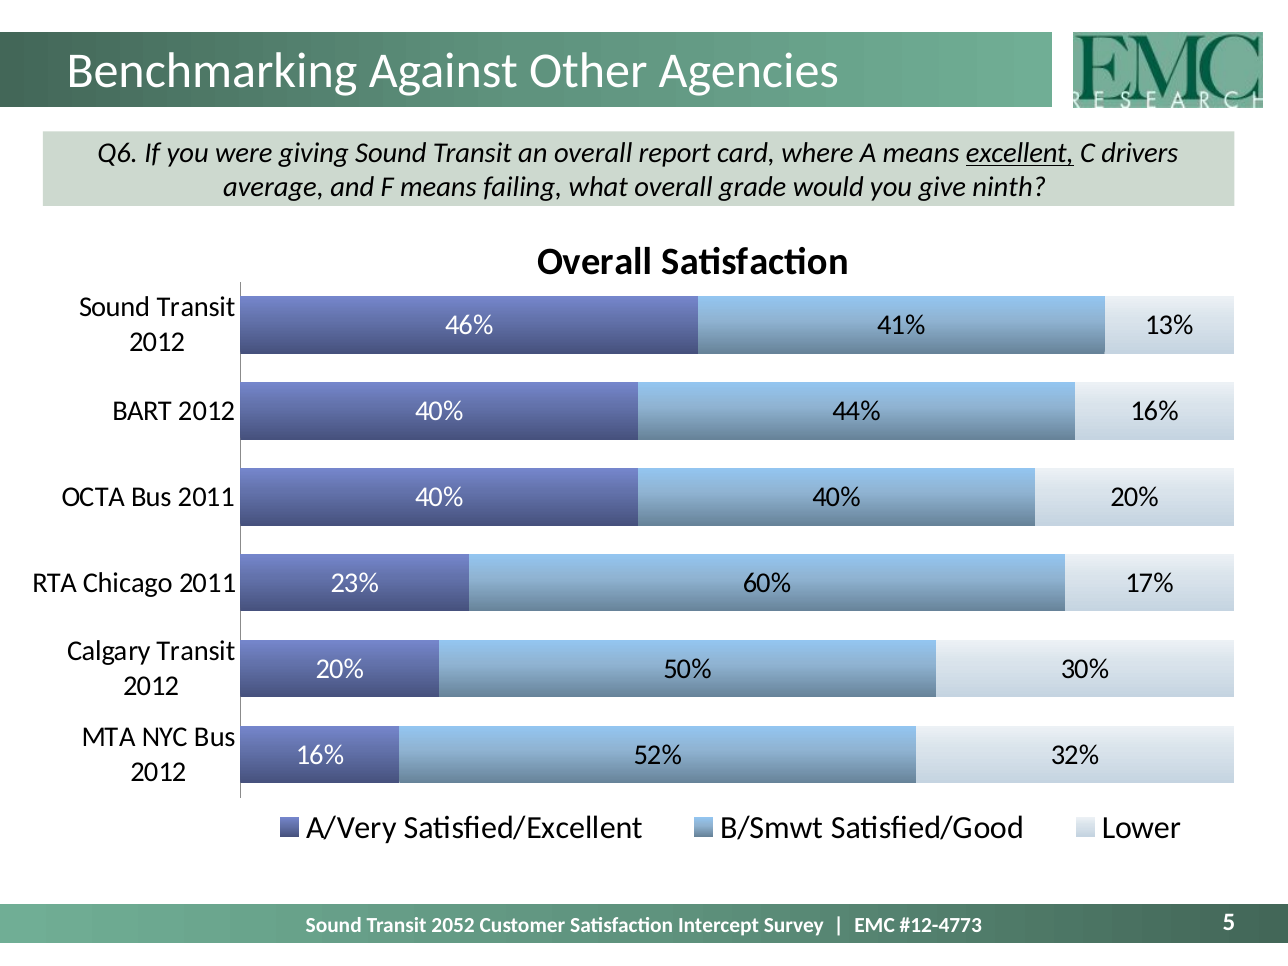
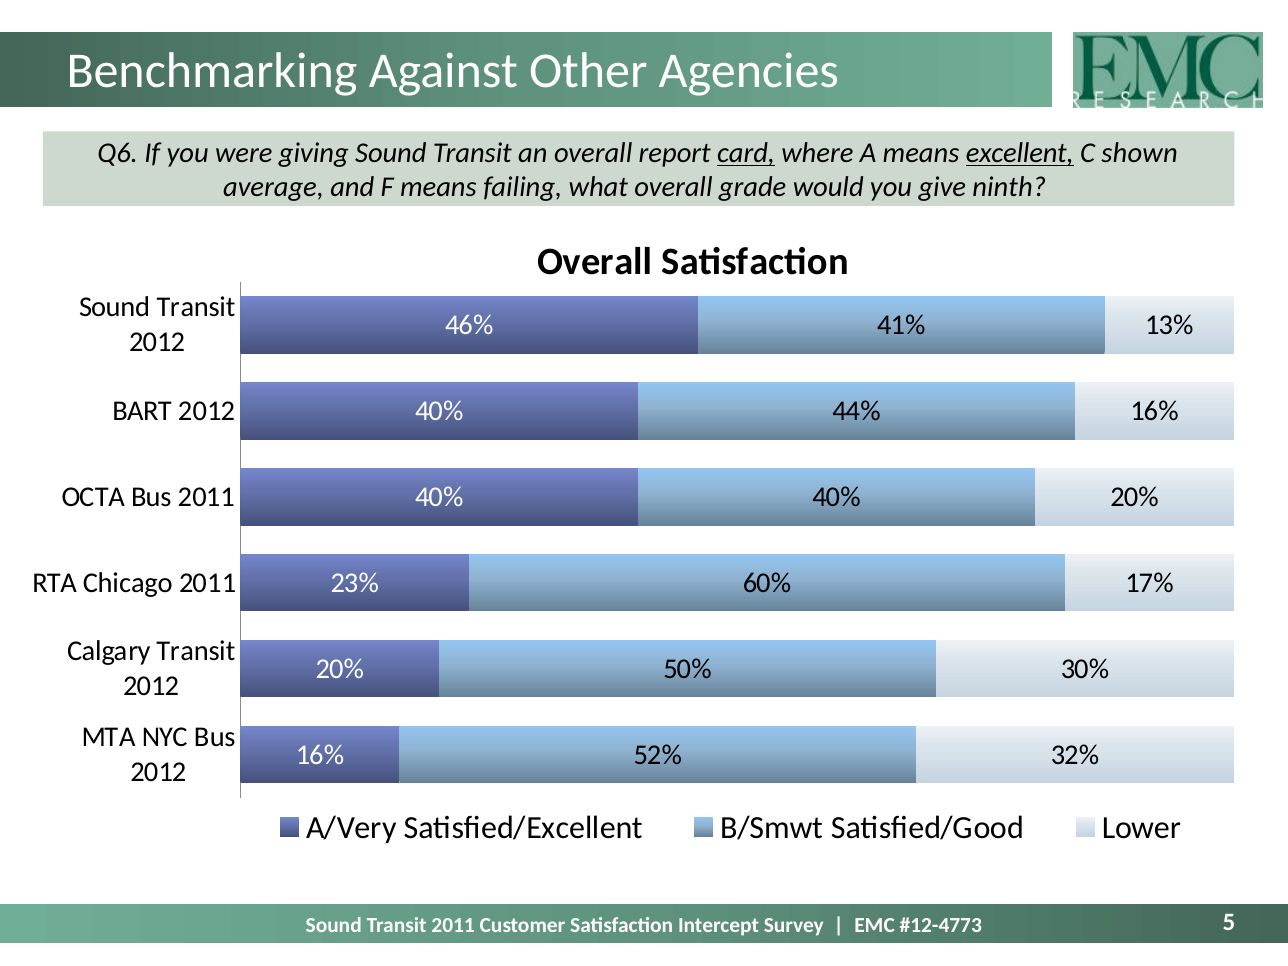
card underline: none -> present (746, 153)
drivers: drivers -> shown (1140, 153)
Transit 2052: 2052 -> 2011 (453, 925)
